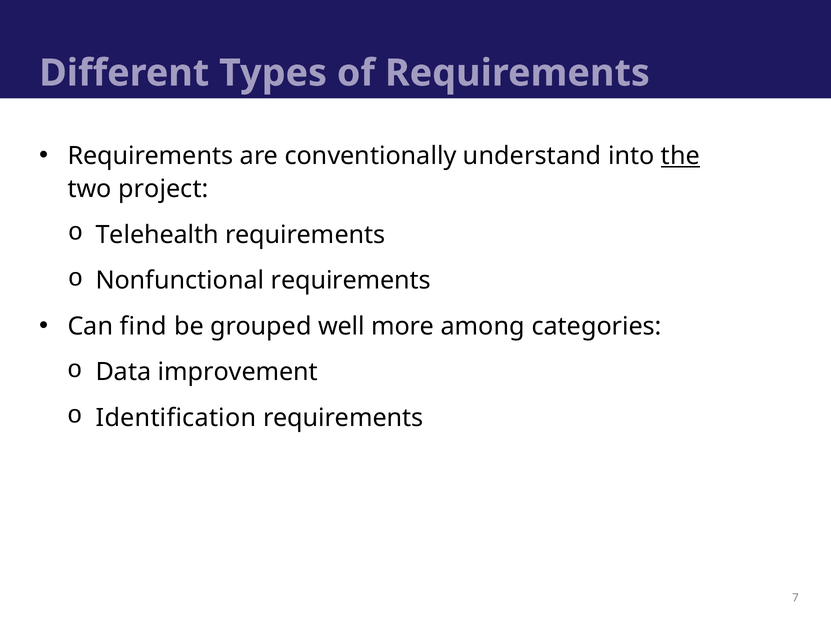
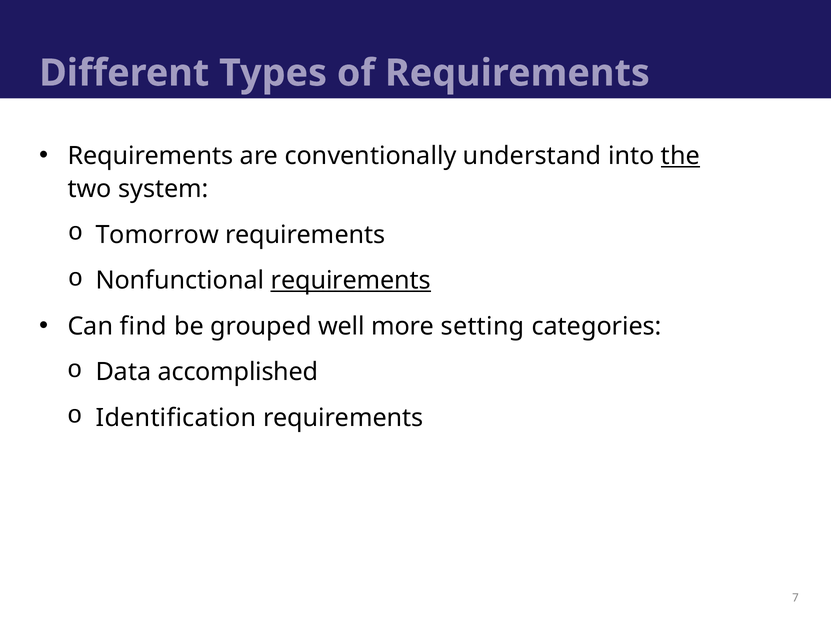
project: project -> system (163, 189)
Telehealth: Telehealth -> Tomorrow (157, 235)
requirements underline: none -> present (351, 281)
among: among -> setting (483, 326)
improvement: improvement -> accomplished (238, 372)
